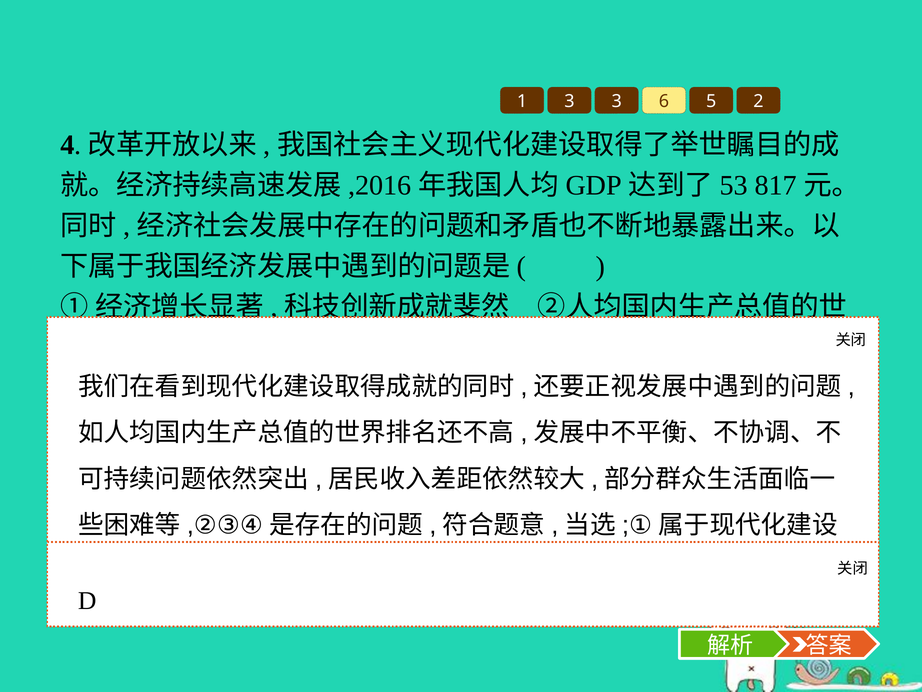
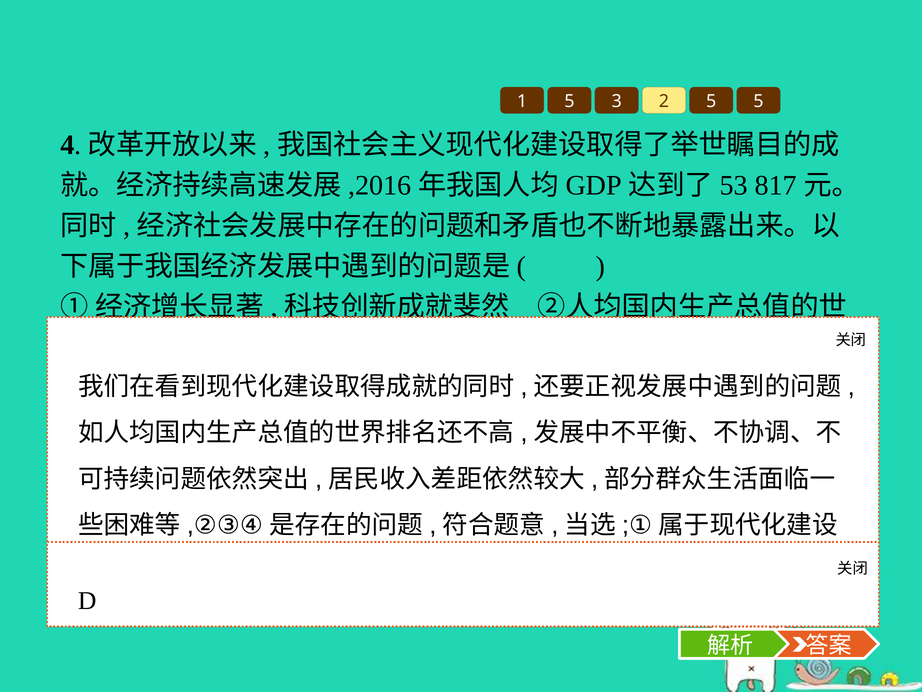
1 3: 3 -> 5 (569, 101)
6: 6 -> 2 (664, 101)
5 2: 2 -> 5 (758, 101)
